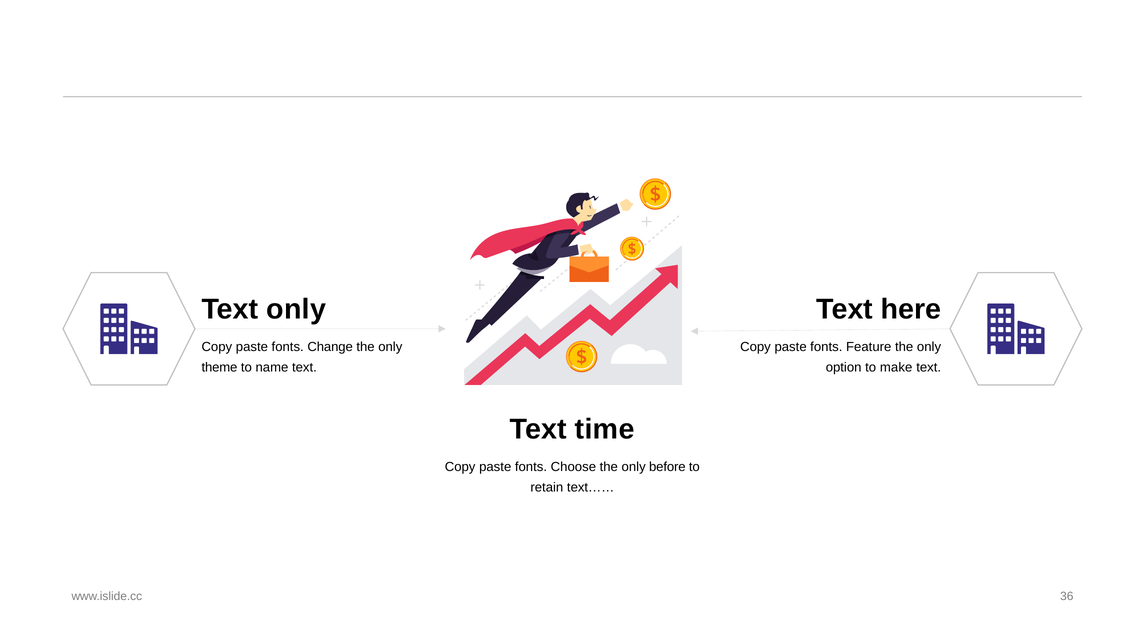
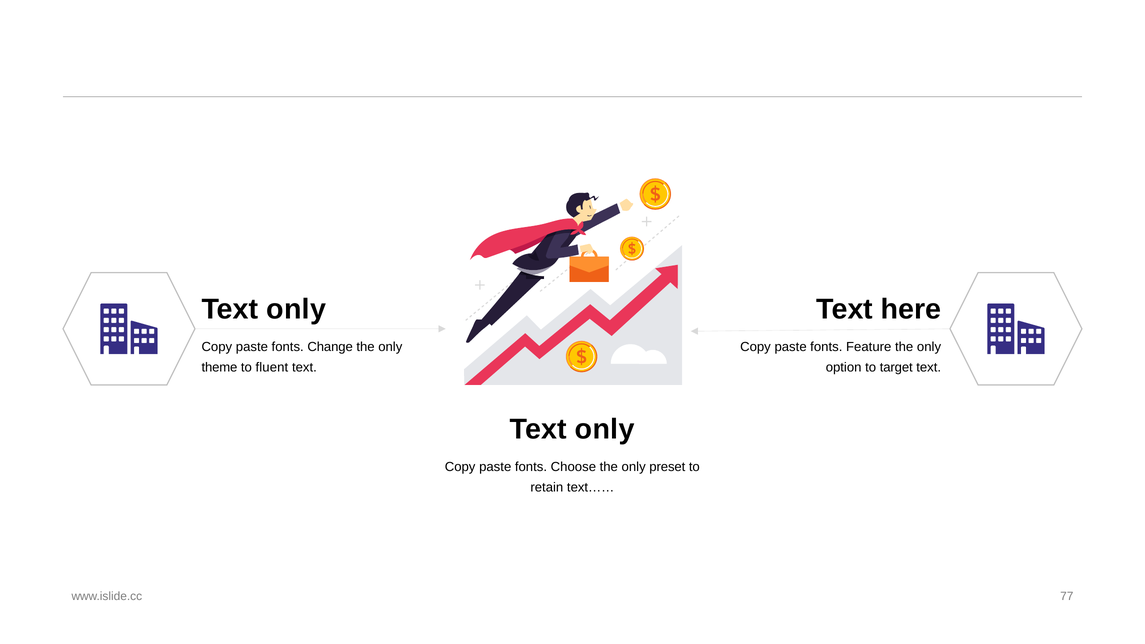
name: name -> fluent (272, 367)
make: make -> target (896, 367)
time: time -> only (605, 430)
before: before -> preset (667, 467)
36: 36 -> 77 (1067, 597)
